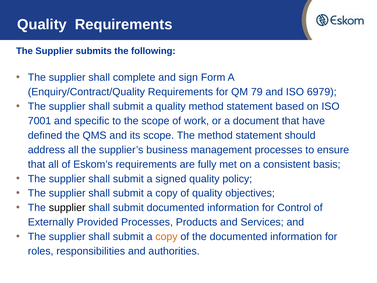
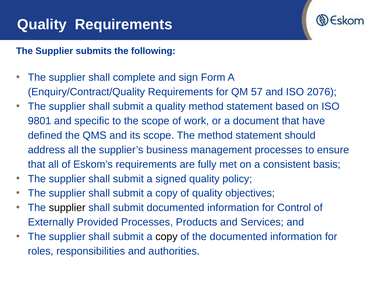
79: 79 -> 57 (257, 92)
6979: 6979 -> 2076 (322, 92)
7001: 7001 -> 9801 (40, 121)
copy colour: orange -> black (166, 236)
